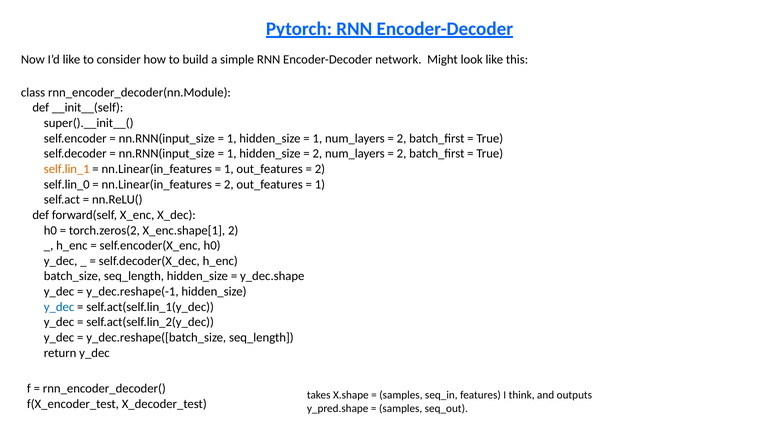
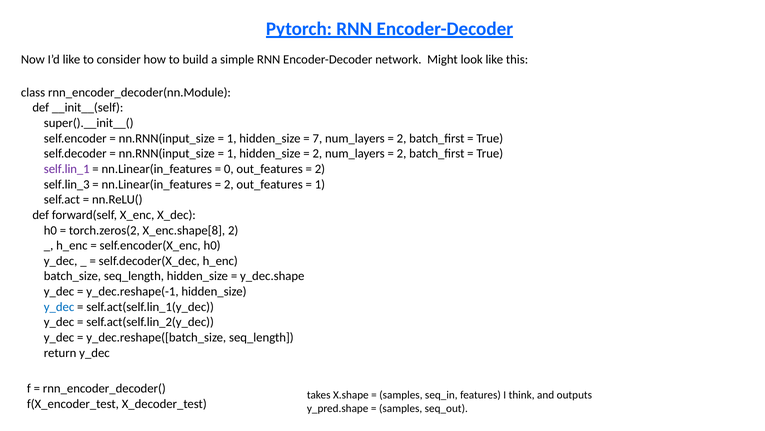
1: 1 -> 7 (317, 138)
self.lin_1 colour: orange -> purple (67, 169)
1: 1 -> 0 (229, 169)
self.lin_0: self.lin_0 -> self.lin_3 (67, 184)
X_enc.shape[1: X_enc.shape[1 -> X_enc.shape[8 (184, 230)
